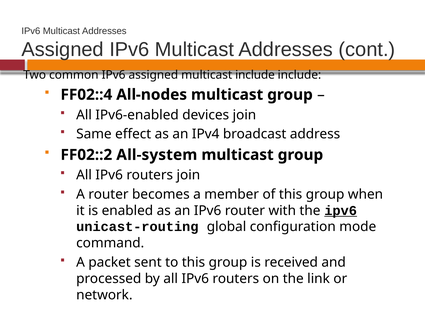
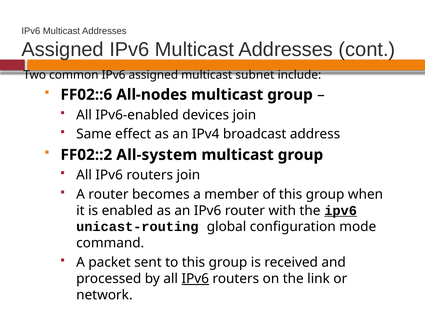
multicast include: include -> subnet (255, 75)
FF02::4: FF02::4 -> FF02::6 (86, 95)
IPv6 underline: none -> present (195, 278)
